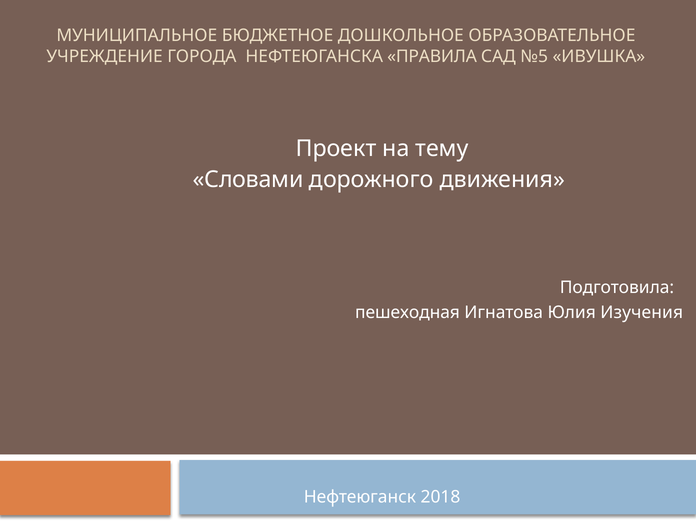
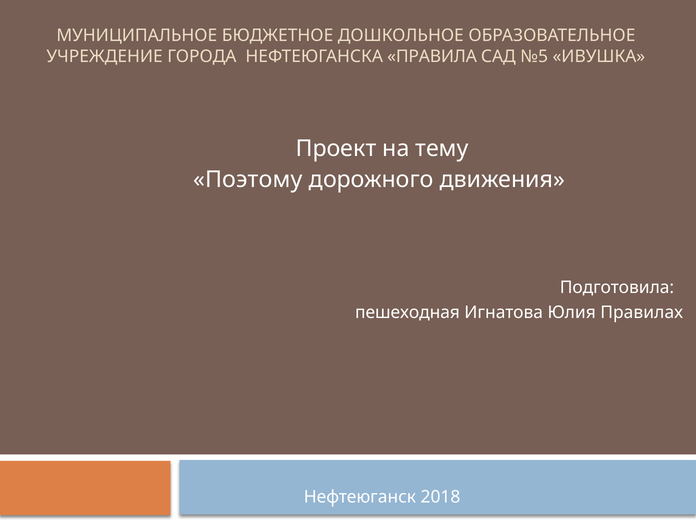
Словами: Словами -> Поэтому (248, 180)
Изучения: Изучения -> Правилах (642, 313)
